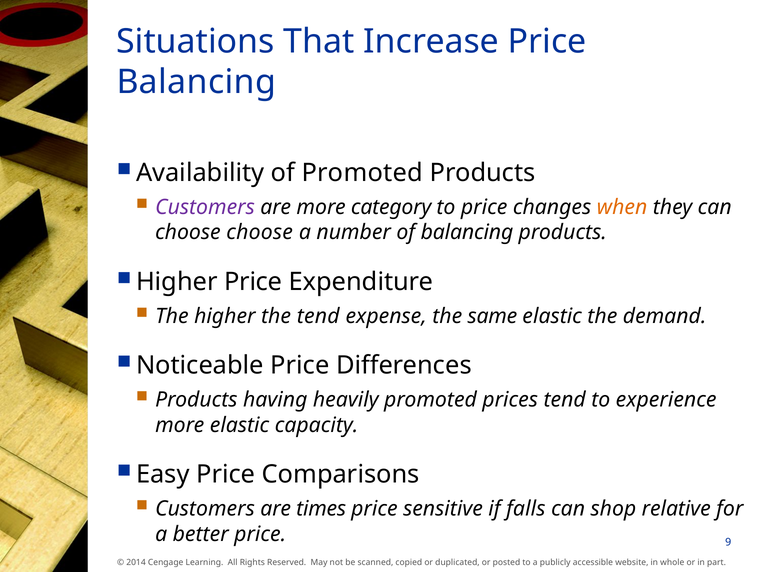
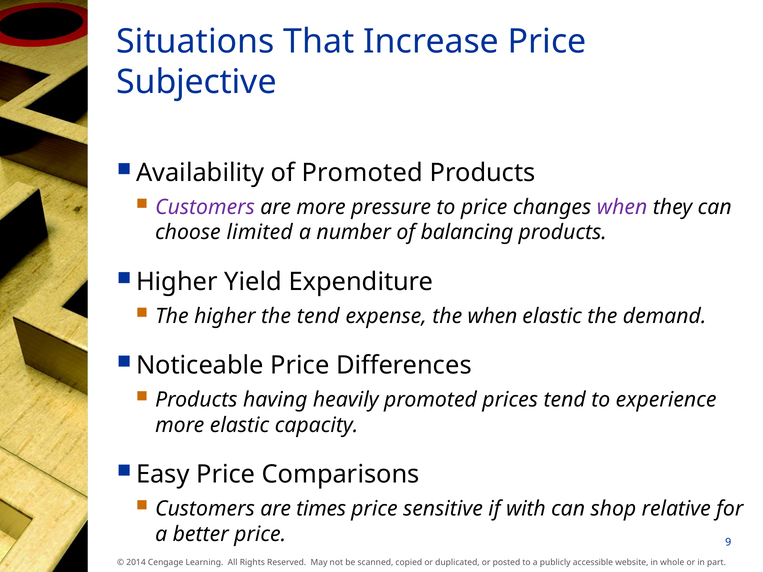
Balancing: Balancing -> Subjective (197, 82)
category: category -> pressure (391, 207)
when colour: orange -> purple (622, 207)
choose choose: choose -> limited (260, 233)
Higher Price: Price -> Yield (253, 282)
the same: same -> when (492, 316)
falls: falls -> with (526, 509)
